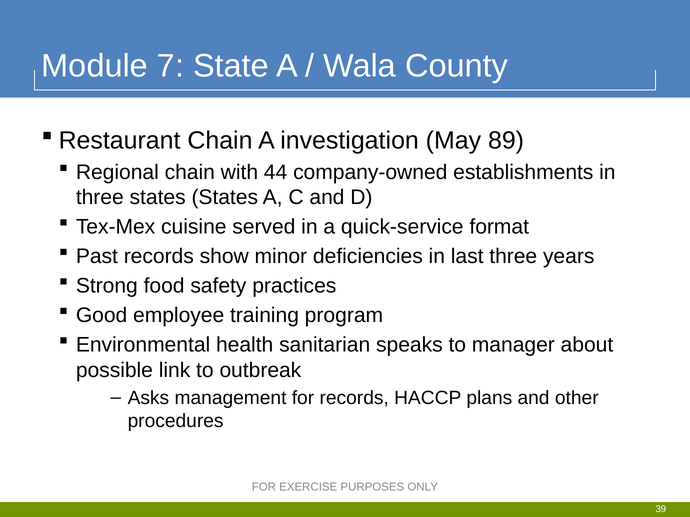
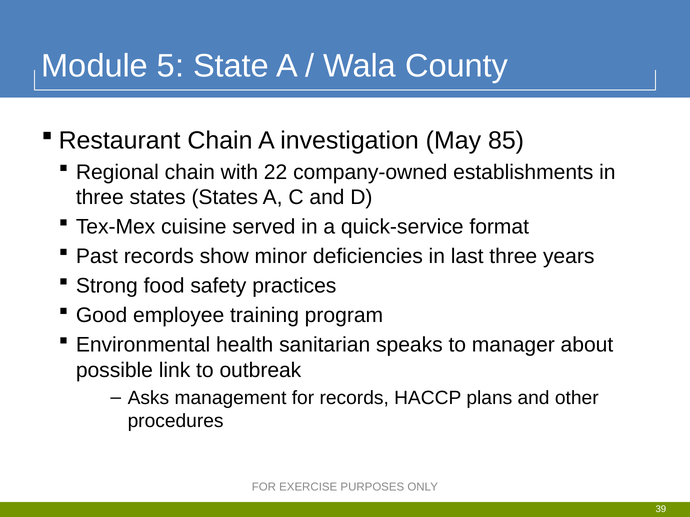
7: 7 -> 5 (171, 66)
89: 89 -> 85 (506, 141)
44: 44 -> 22 (276, 172)
